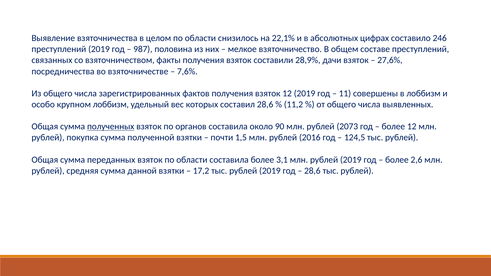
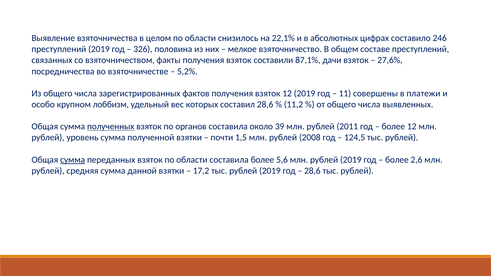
987: 987 -> 326 (143, 49)
28,9%: 28,9% -> 87,1% (308, 60)
7,6%: 7,6% -> 5,2% (187, 71)
в лоббизм: лоббизм -> платежи (423, 93)
90: 90 -> 39 (280, 127)
2073: 2073 -> 2011 (347, 127)
покупка: покупка -> уровень (83, 138)
2016: 2016 -> 2008 (310, 138)
сумма underline: none -> present (73, 160)
3,1: 3,1 -> 5,6 (282, 160)
